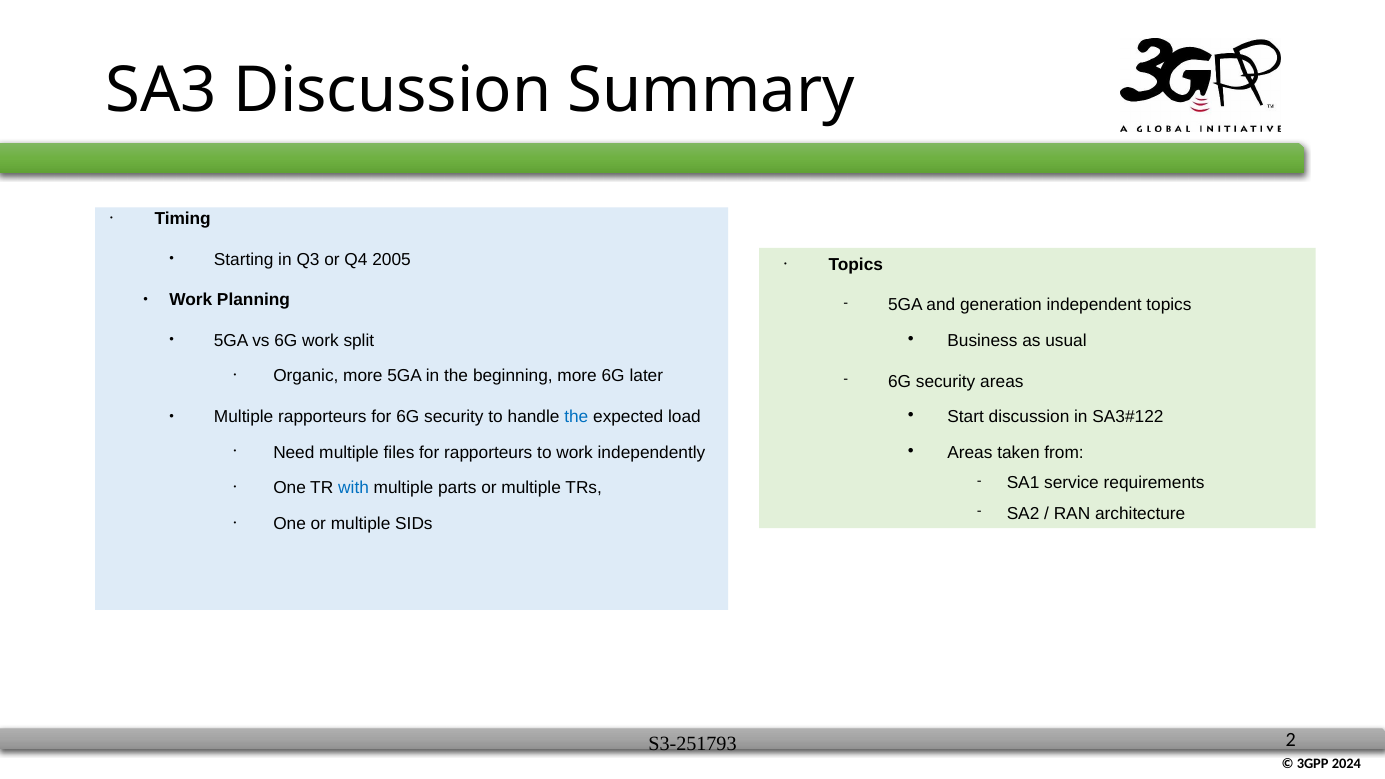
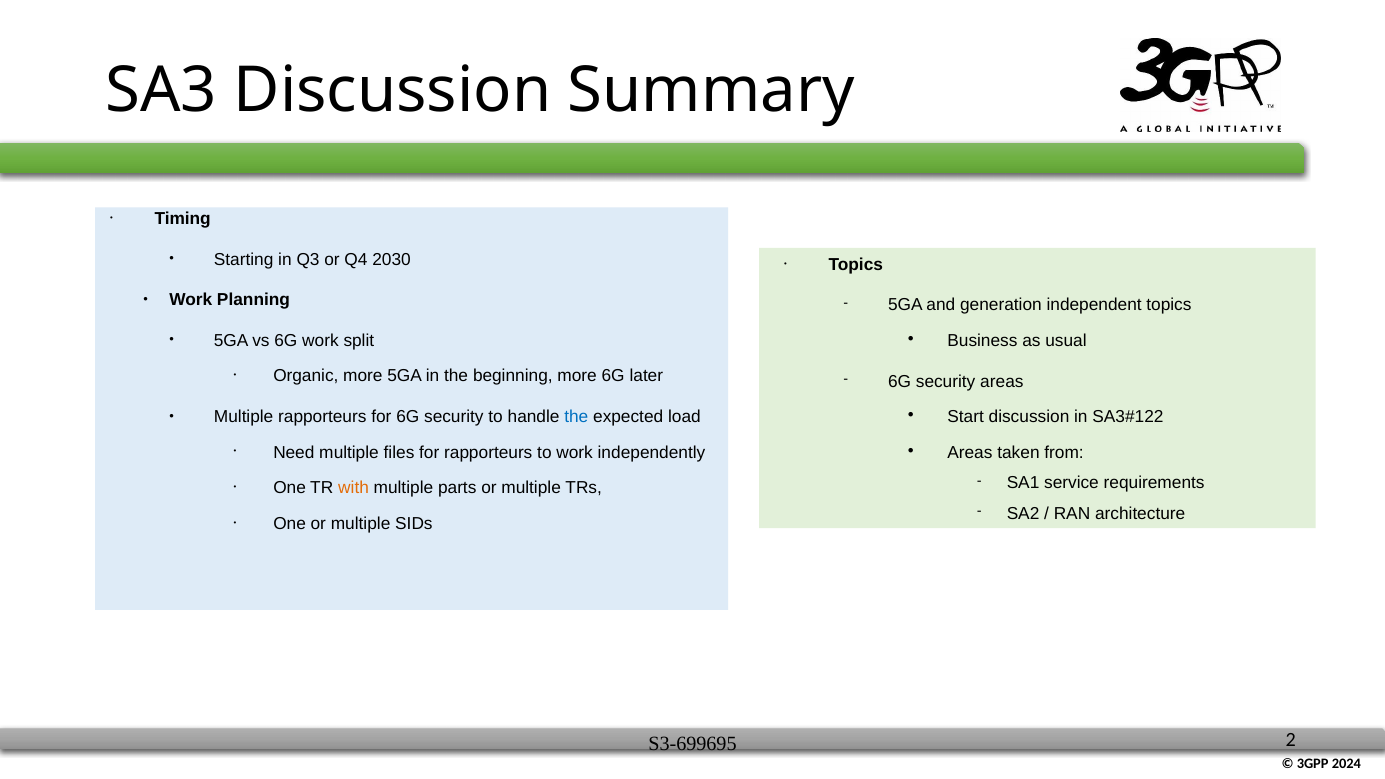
2005: 2005 -> 2030 (392, 260)
with colour: blue -> orange (354, 488)
S3-251793: S3-251793 -> S3-699695 (693, 744)
